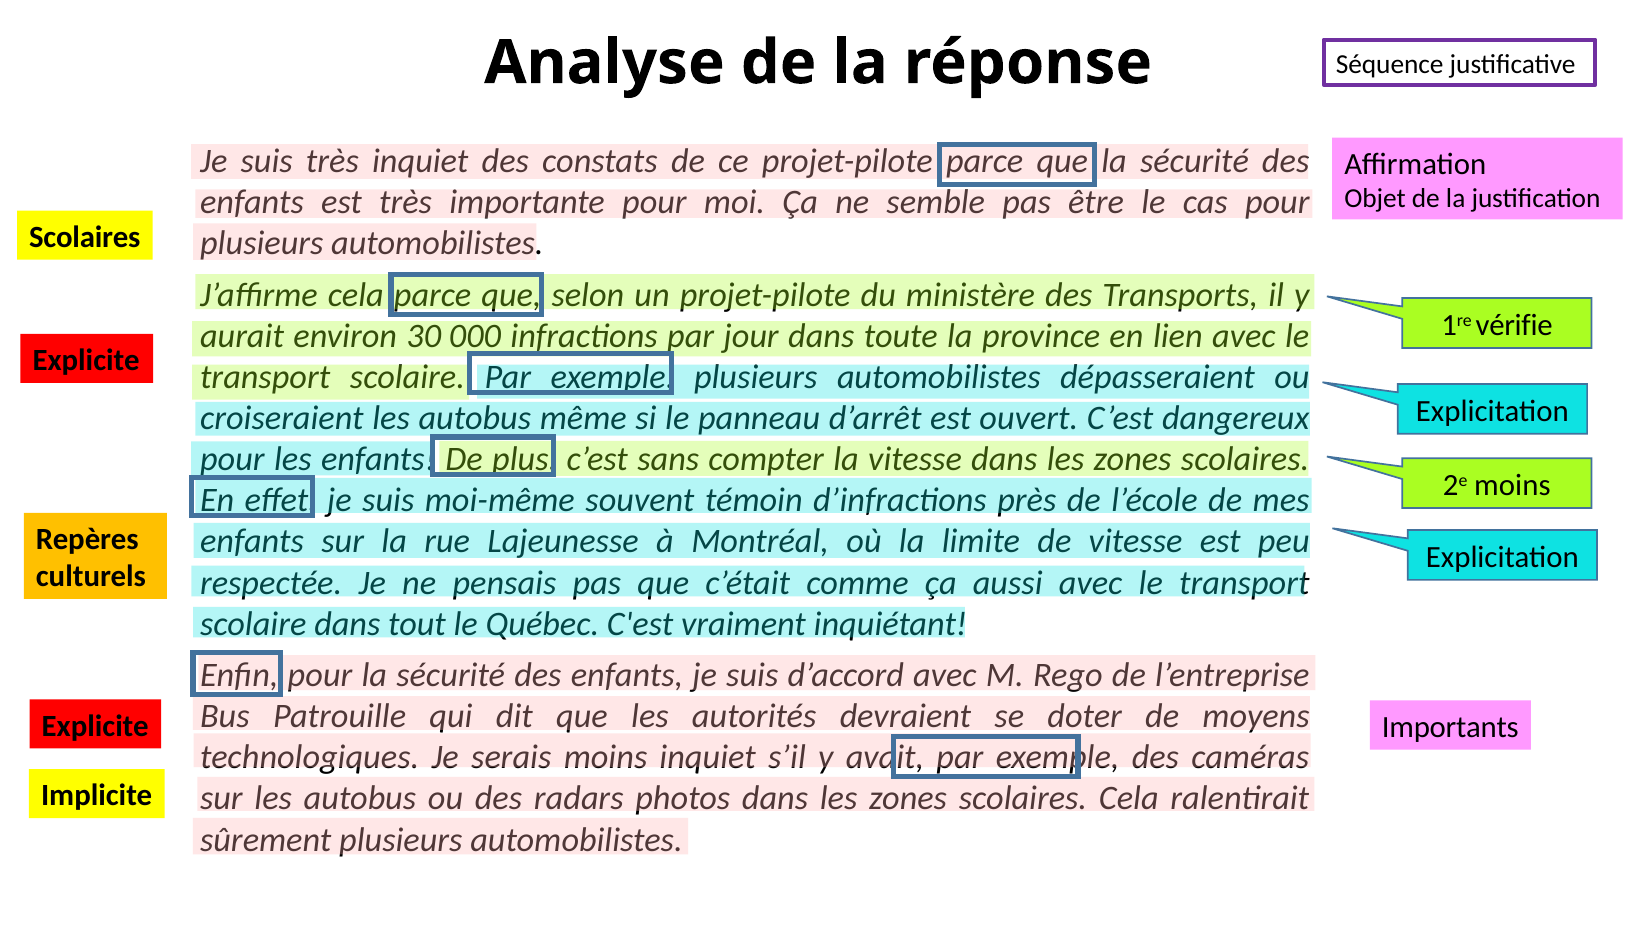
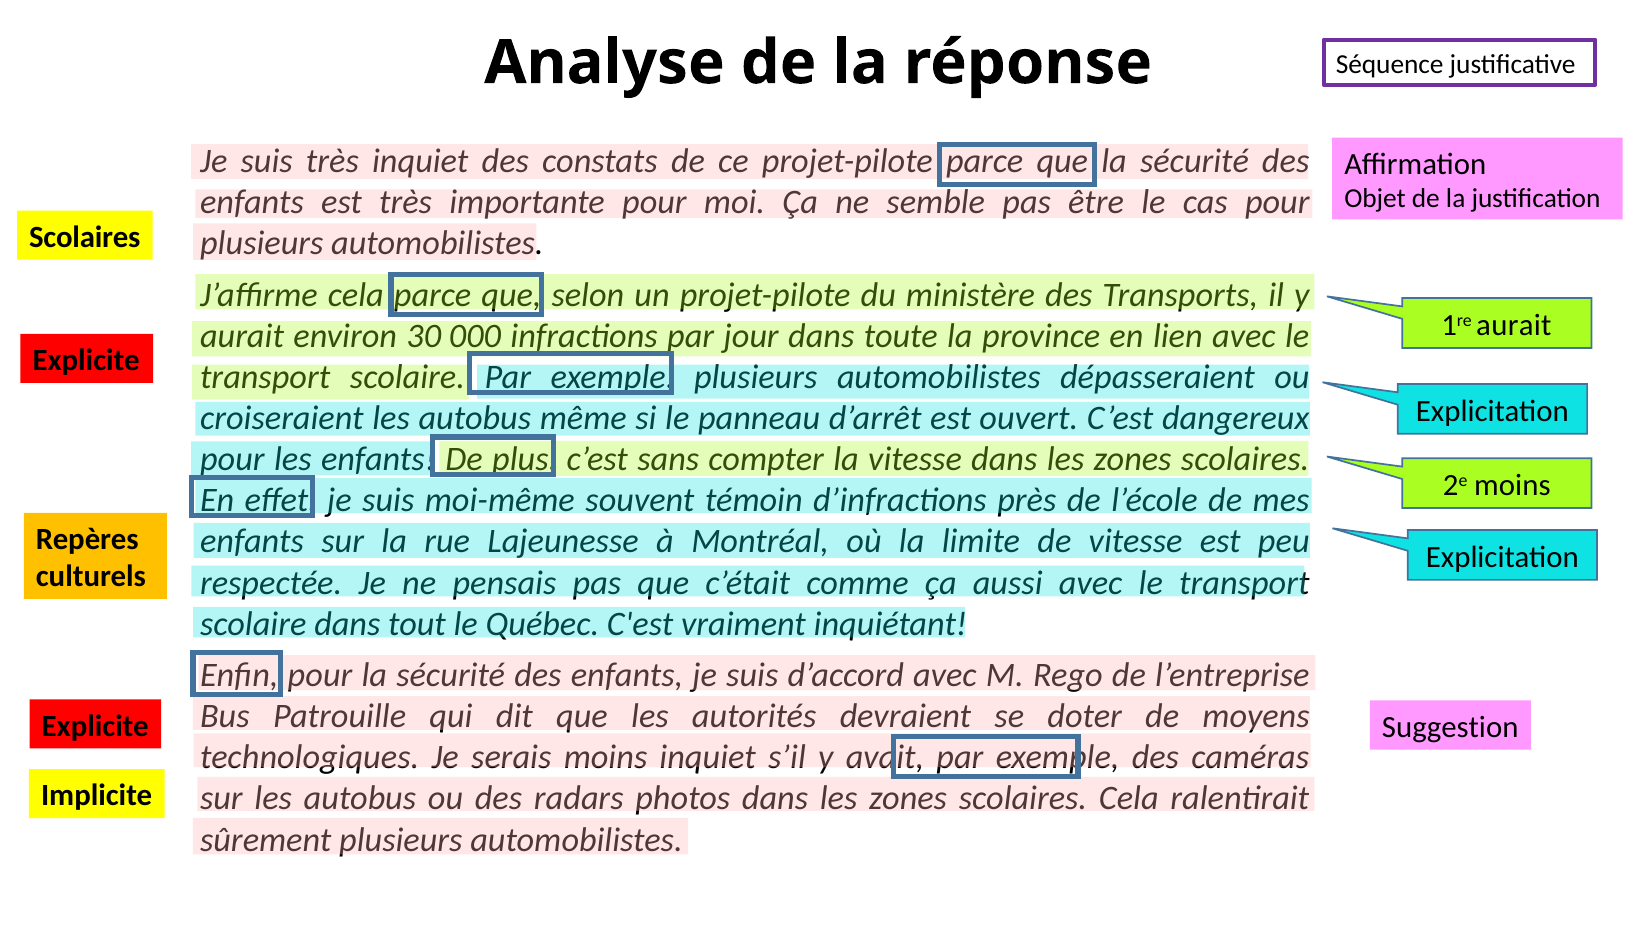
1re vérifie: vérifie -> aurait (1514, 325)
Importants: Importants -> Suggestion (1450, 727)
